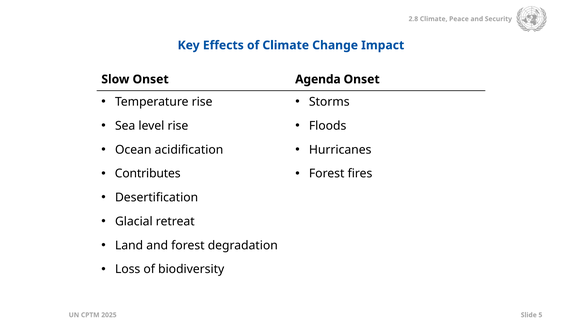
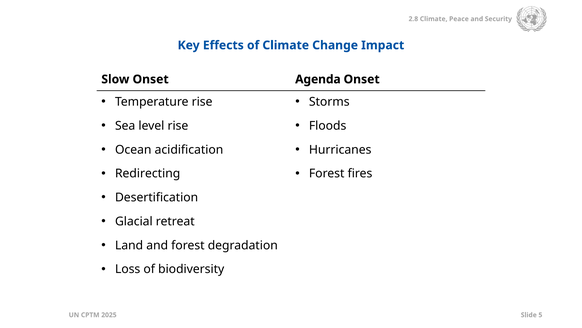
Contributes: Contributes -> Redirecting (148, 173)
